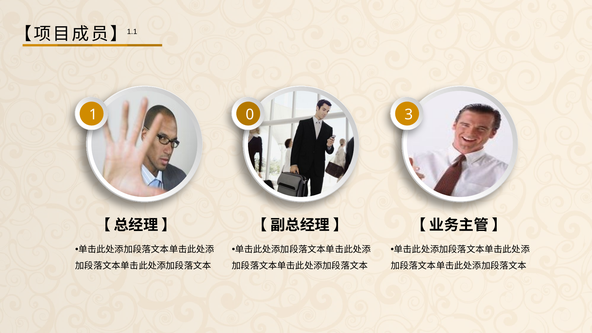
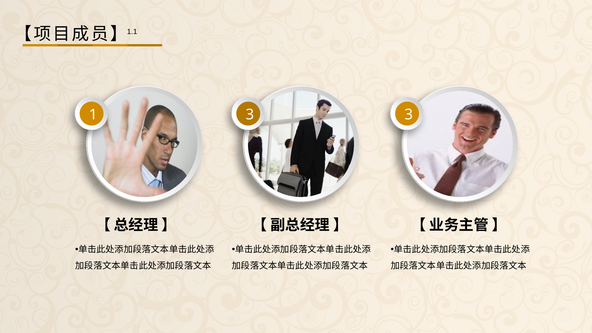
1 0: 0 -> 3 (250, 115)
